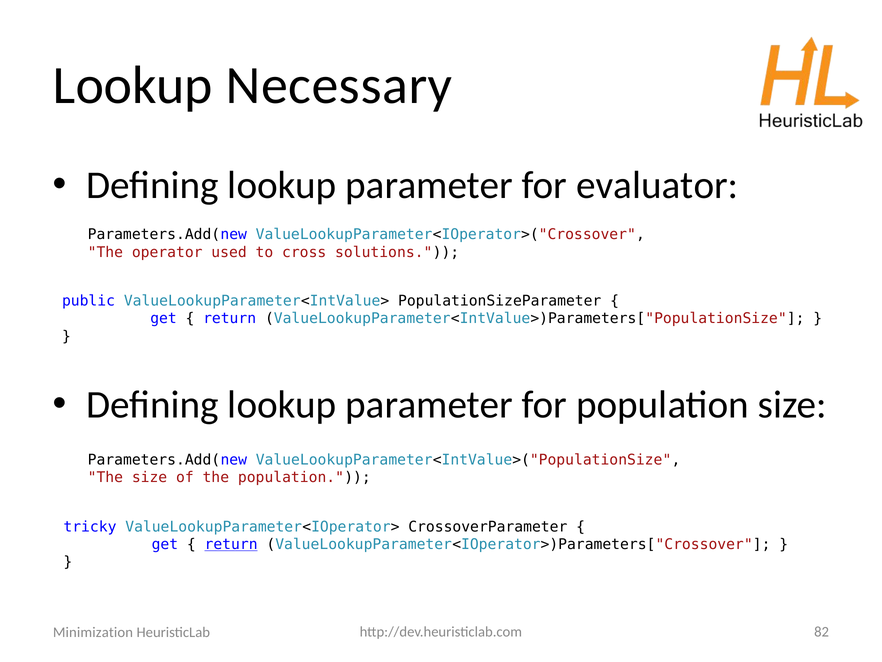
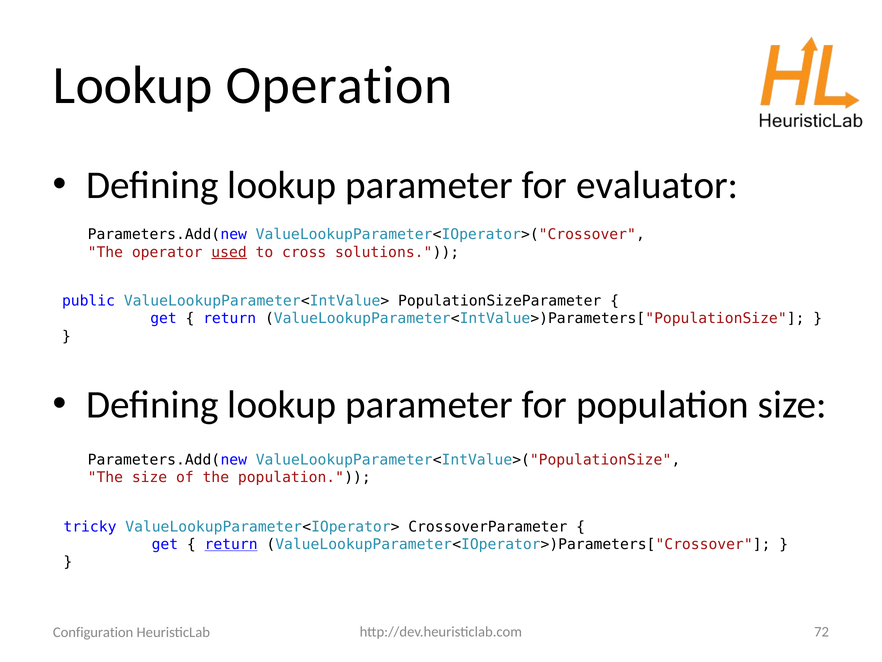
Necessary: Necessary -> Operation (339, 85)
used underline: none -> present (229, 252)
82: 82 -> 72 (822, 632)
Minimization: Minimization -> Configuration (93, 632)
